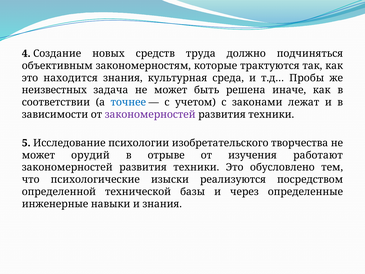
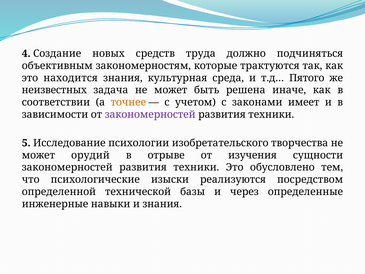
Пробы: Пробы -> Пятого (307, 78)
точнее colour: blue -> orange (128, 102)
лежат: лежат -> имеет (304, 102)
работают: работают -> сущности (318, 155)
